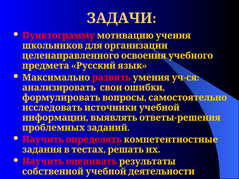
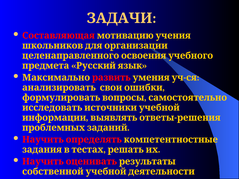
Пунктограмму: Пунктограмму -> Составляющая (59, 36)
